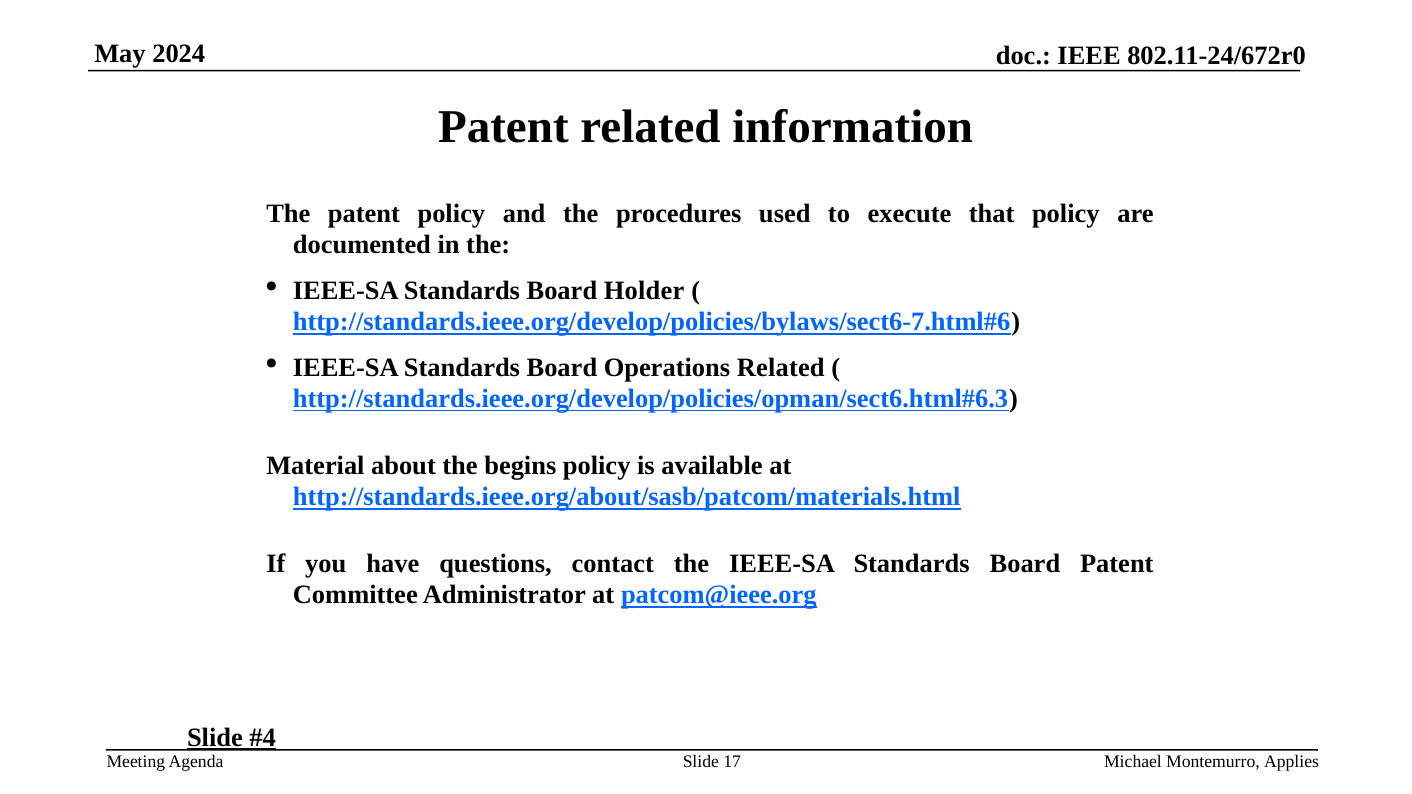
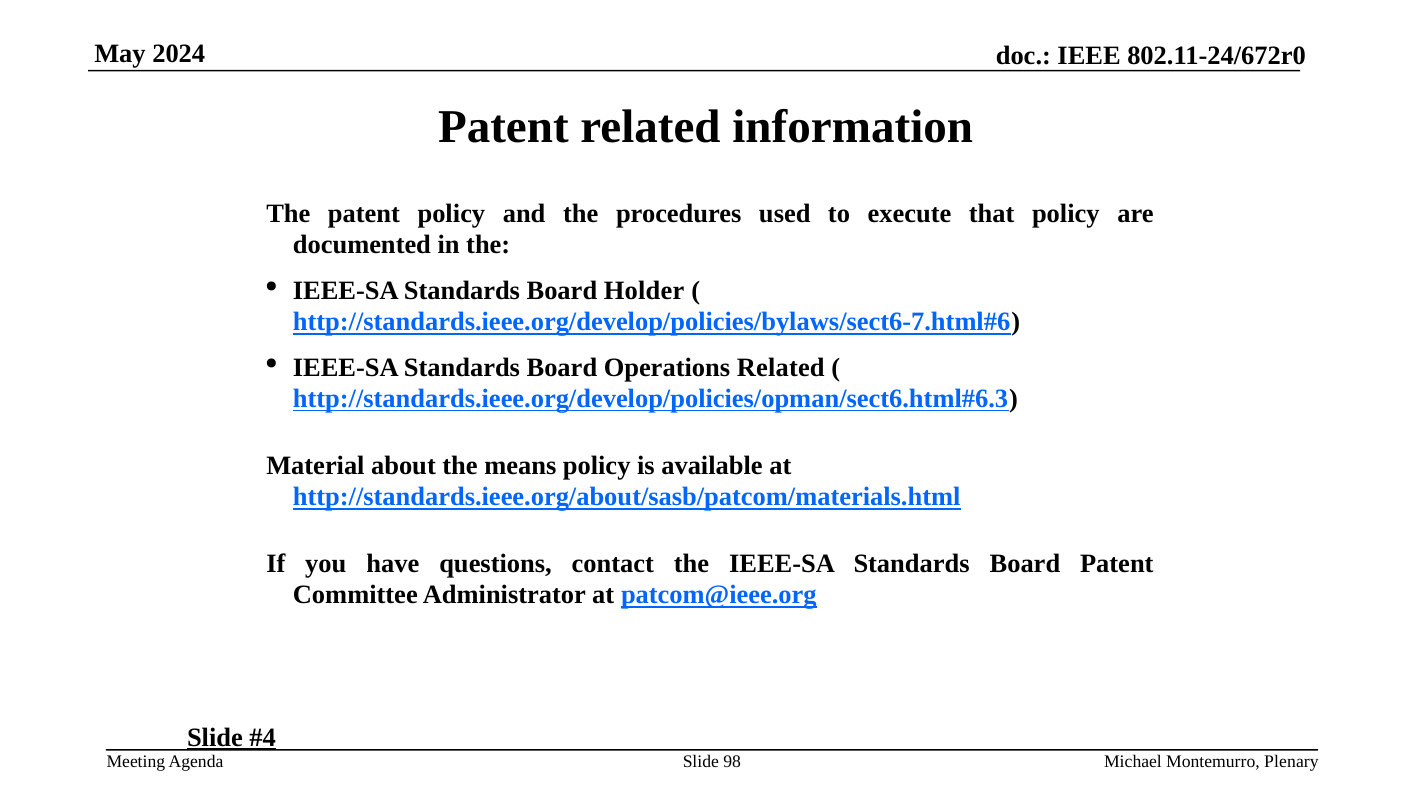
begins: begins -> means (520, 466)
17: 17 -> 98 (732, 762)
Applies: Applies -> Plenary (1291, 762)
